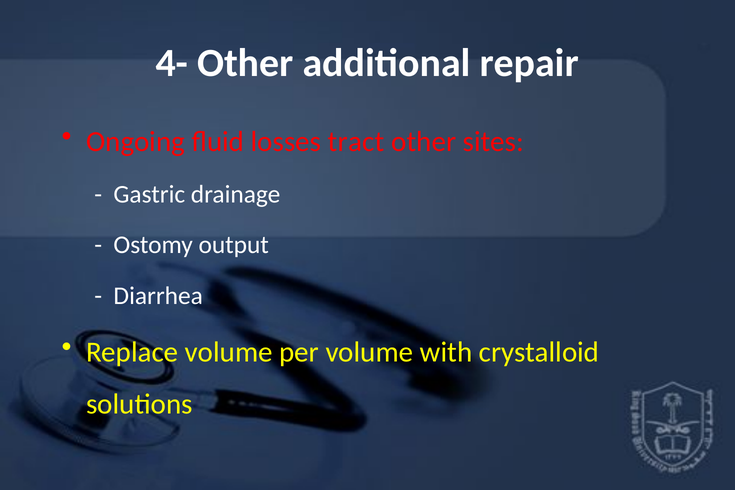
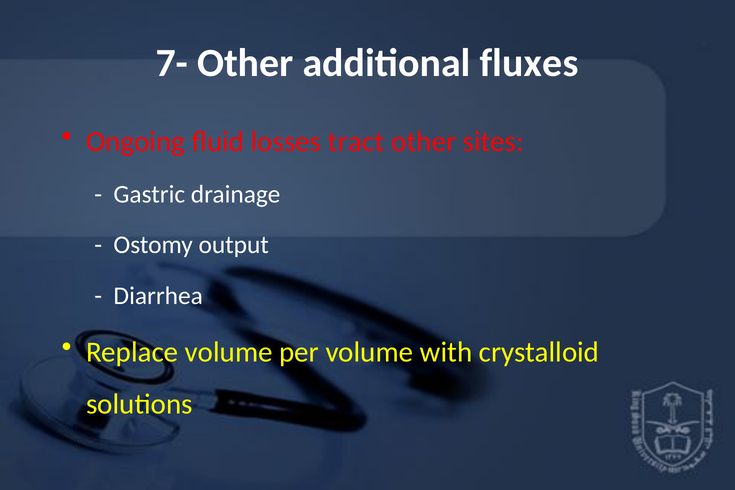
4-: 4- -> 7- (172, 63)
repair: repair -> fluxes (529, 63)
